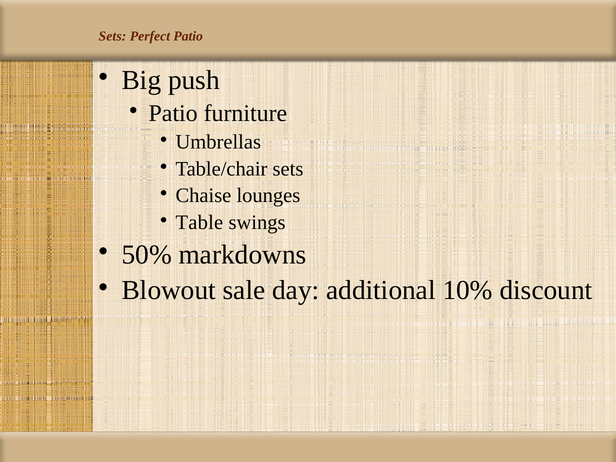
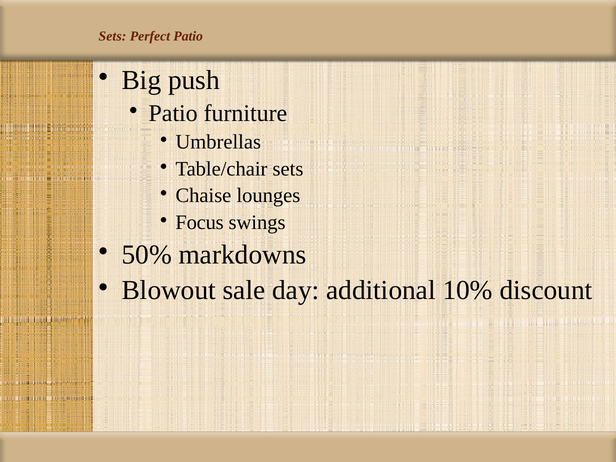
Table: Table -> Focus (200, 222)
